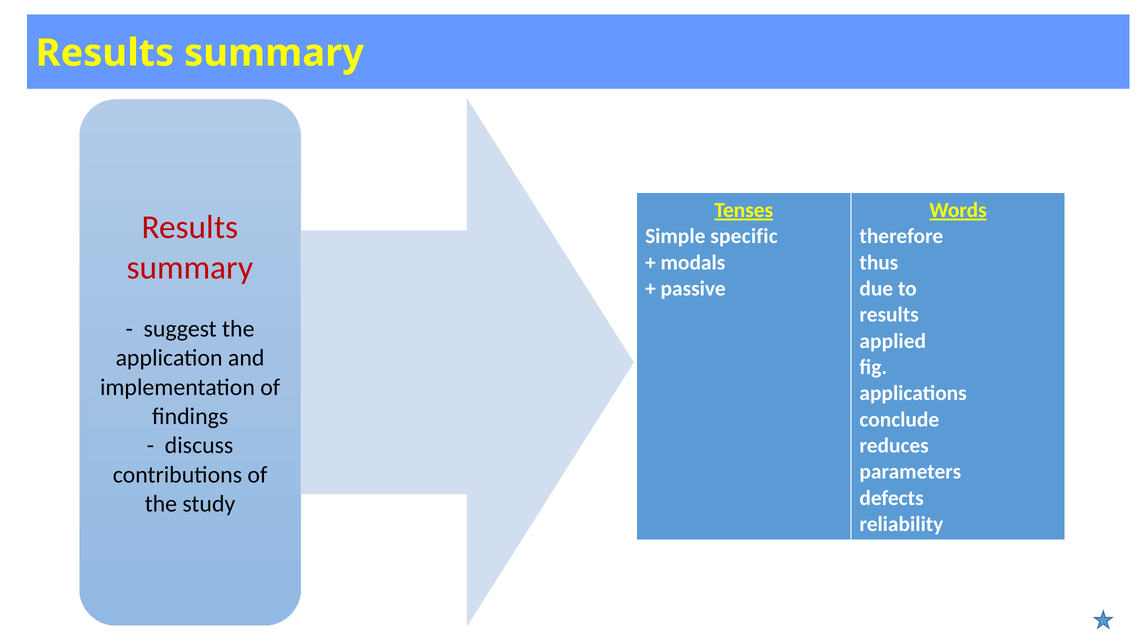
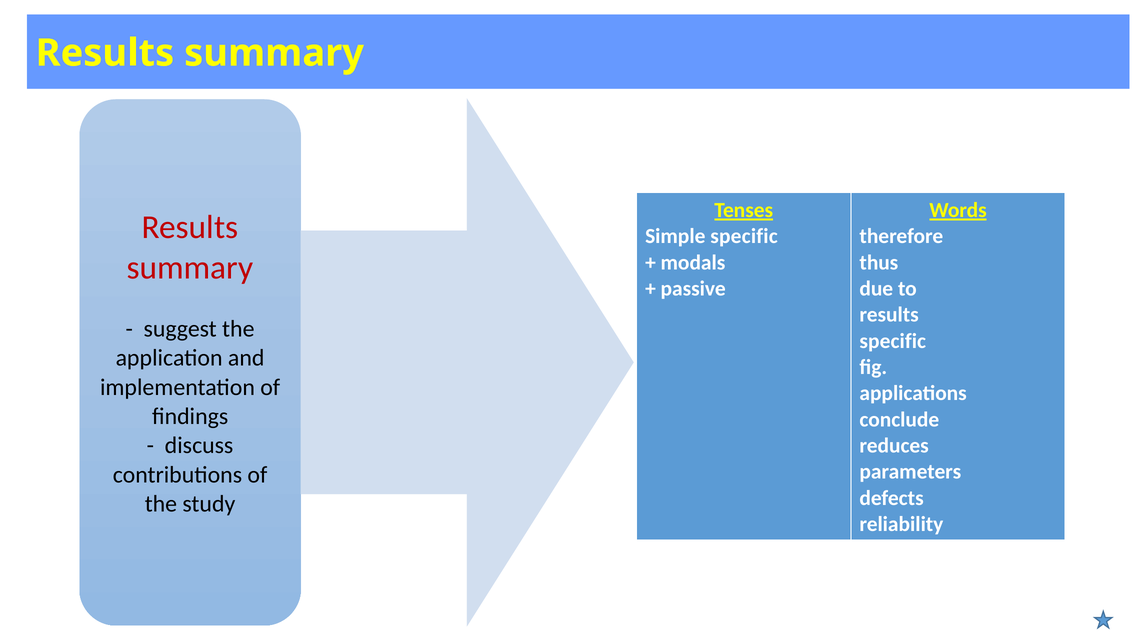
applied: applied -> specific (893, 341)
